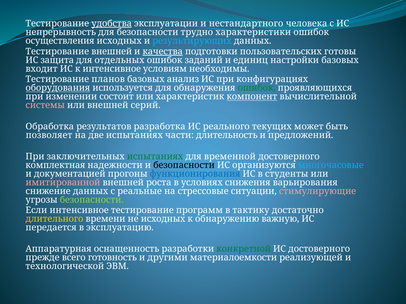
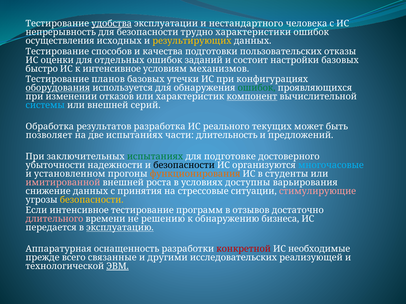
результирующих colour: light blue -> yellow (192, 41)
Тестирование внешней: внешней -> способов (112, 52)
качества underline: present -> none (163, 52)
готовы: готовы -> отказы (340, 52)
защита: защита -> оценки (57, 60)
единиц: единиц -> состоит (251, 60)
входит: входит -> быстро (42, 69)
необходимы: необходимы -> механизмов (219, 69)
анализ: анализ -> утечки (183, 79)
состоит: состоит -> отказов (117, 97)
системы colour: pink -> light blue (45, 105)
временной: временной -> подготовке (230, 157)
комплектная: комплектная -> убыточности (55, 165)
документацией: документацией -> установленном (70, 174)
функционирования colour: blue -> orange (195, 174)
снижения: снижения -> доступны (248, 183)
реальные: реальные -> принятия (140, 191)
безопасности colour: light green -> yellow (92, 200)
тактику: тактику -> отзывов (251, 211)
длительного colour: yellow -> pink (54, 219)
не исходных: исходных -> решению (163, 219)
важную: важную -> бизнеса (280, 219)
эксплуатацию underline: none -> present (120, 228)
конкретной colour: green -> red (244, 249)
ИС достоверного: достоверного -> необходимые (319, 249)
готовность: готовность -> связанные (112, 258)
материалоемкости: материалоемкости -> исследовательских (234, 258)
ЭВМ underline: none -> present (118, 267)
